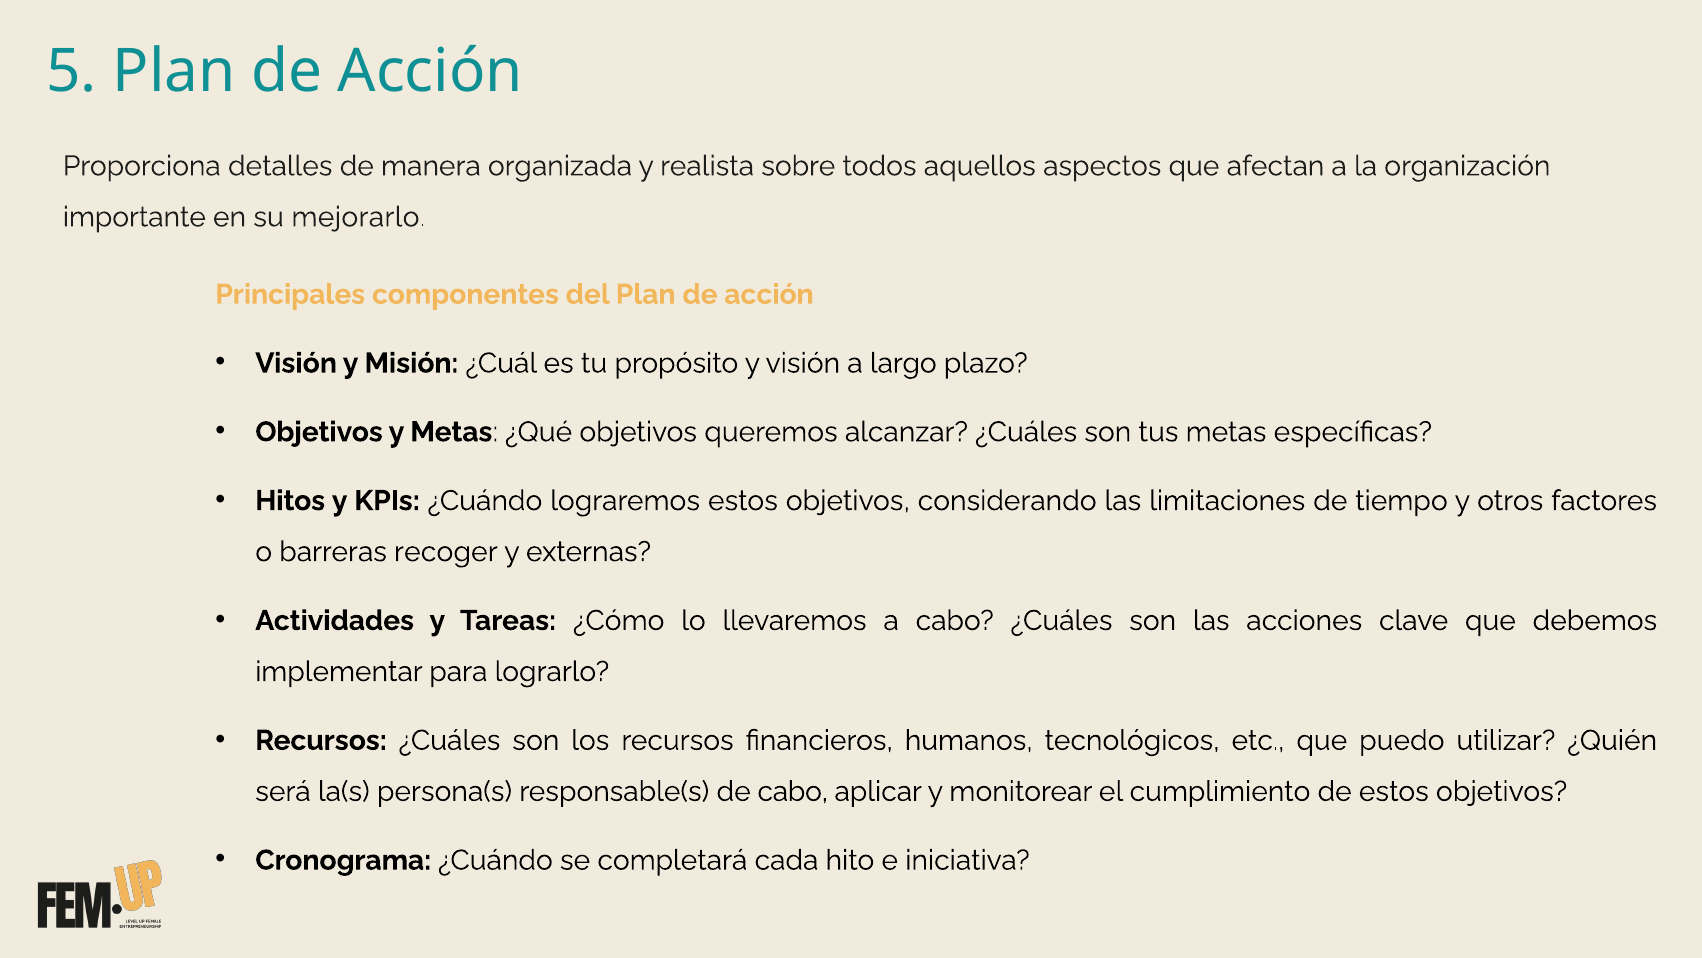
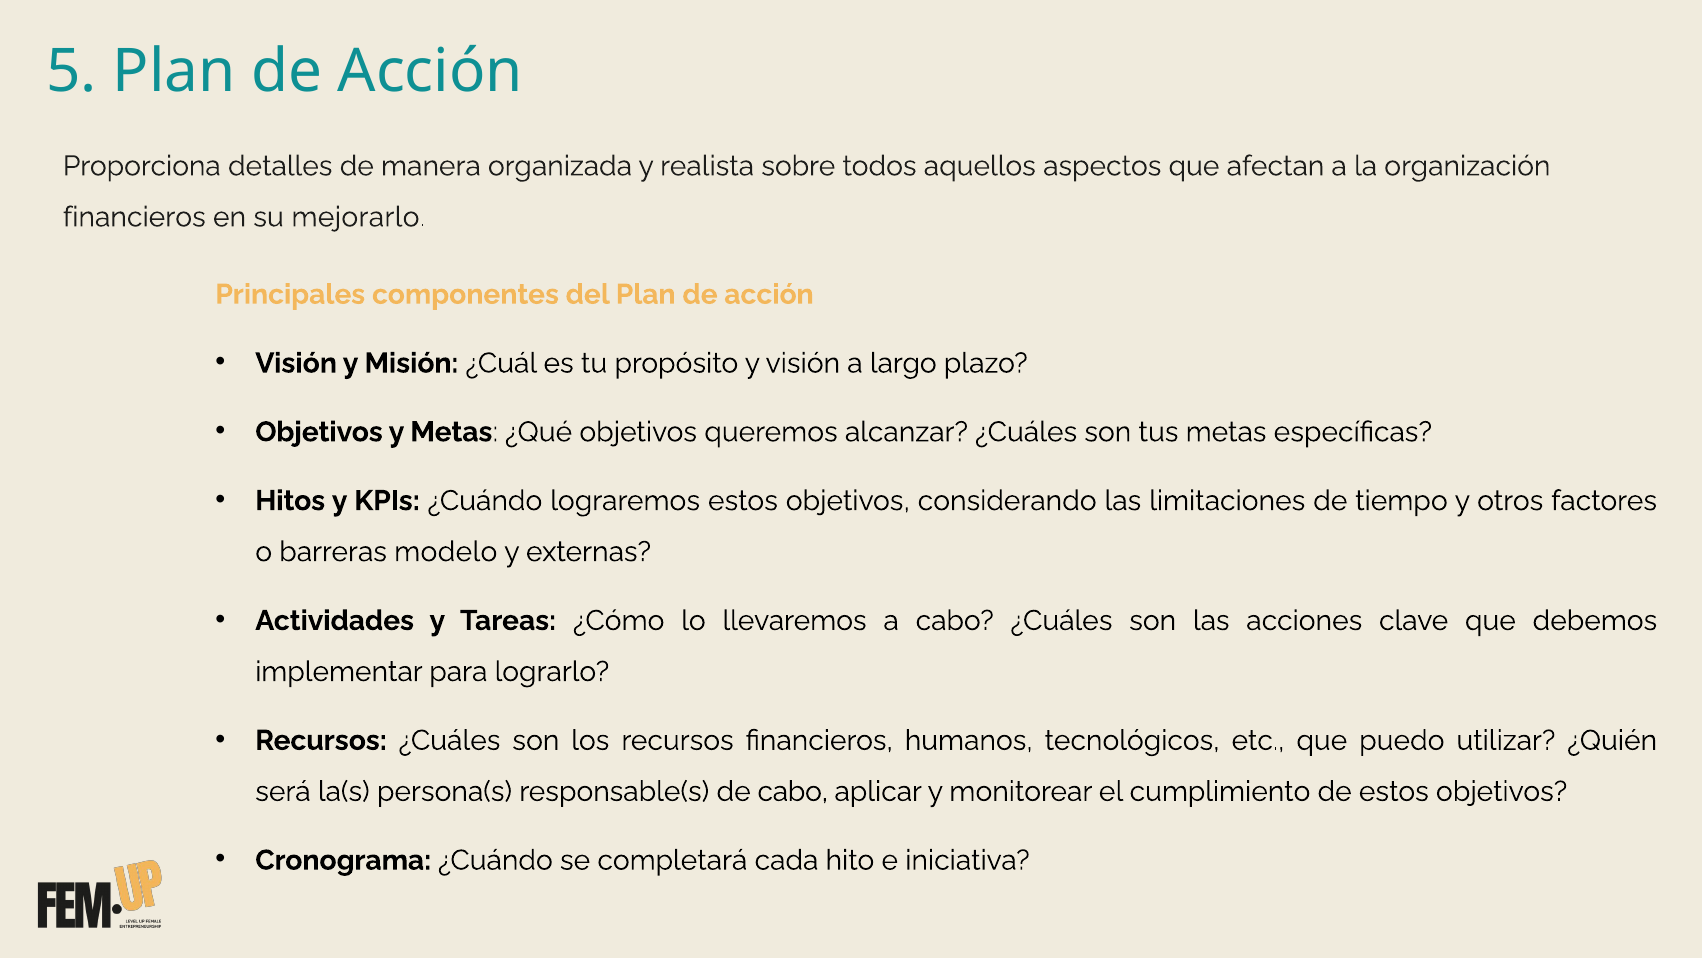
importante: importante -> financieros (134, 217)
recoger: recoger -> modelo (446, 551)
